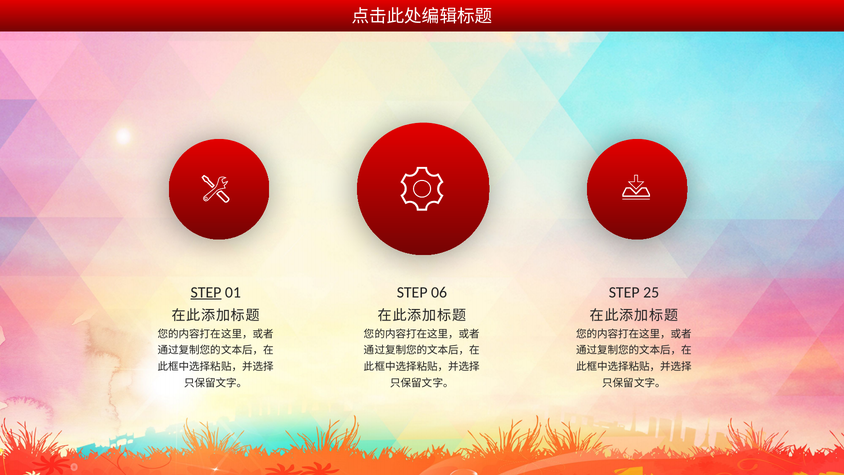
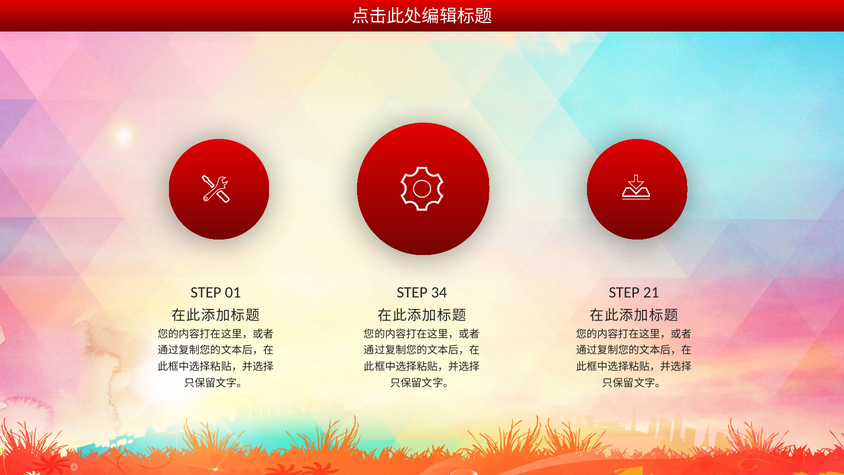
STEP underline: present -> none (206, 292)
06: 06 -> 34 (439, 292)
25: 25 -> 21 (651, 292)
